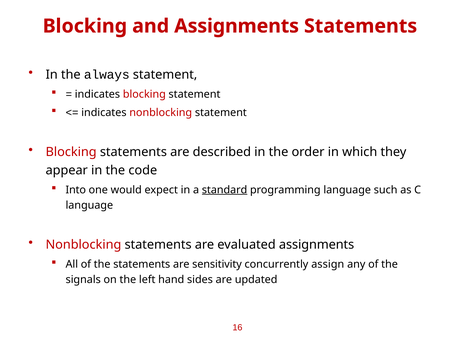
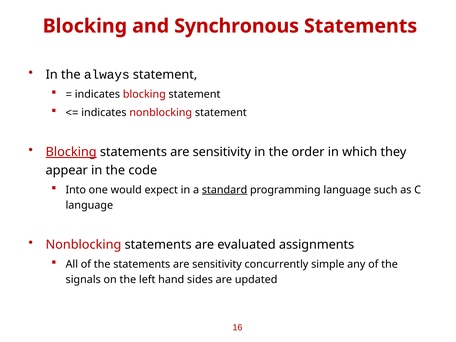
and Assignments: Assignments -> Synchronous (237, 26)
Blocking underline: none -> present (71, 152)
described: described -> sensitivity (222, 152)
assign: assign -> simple (328, 264)
